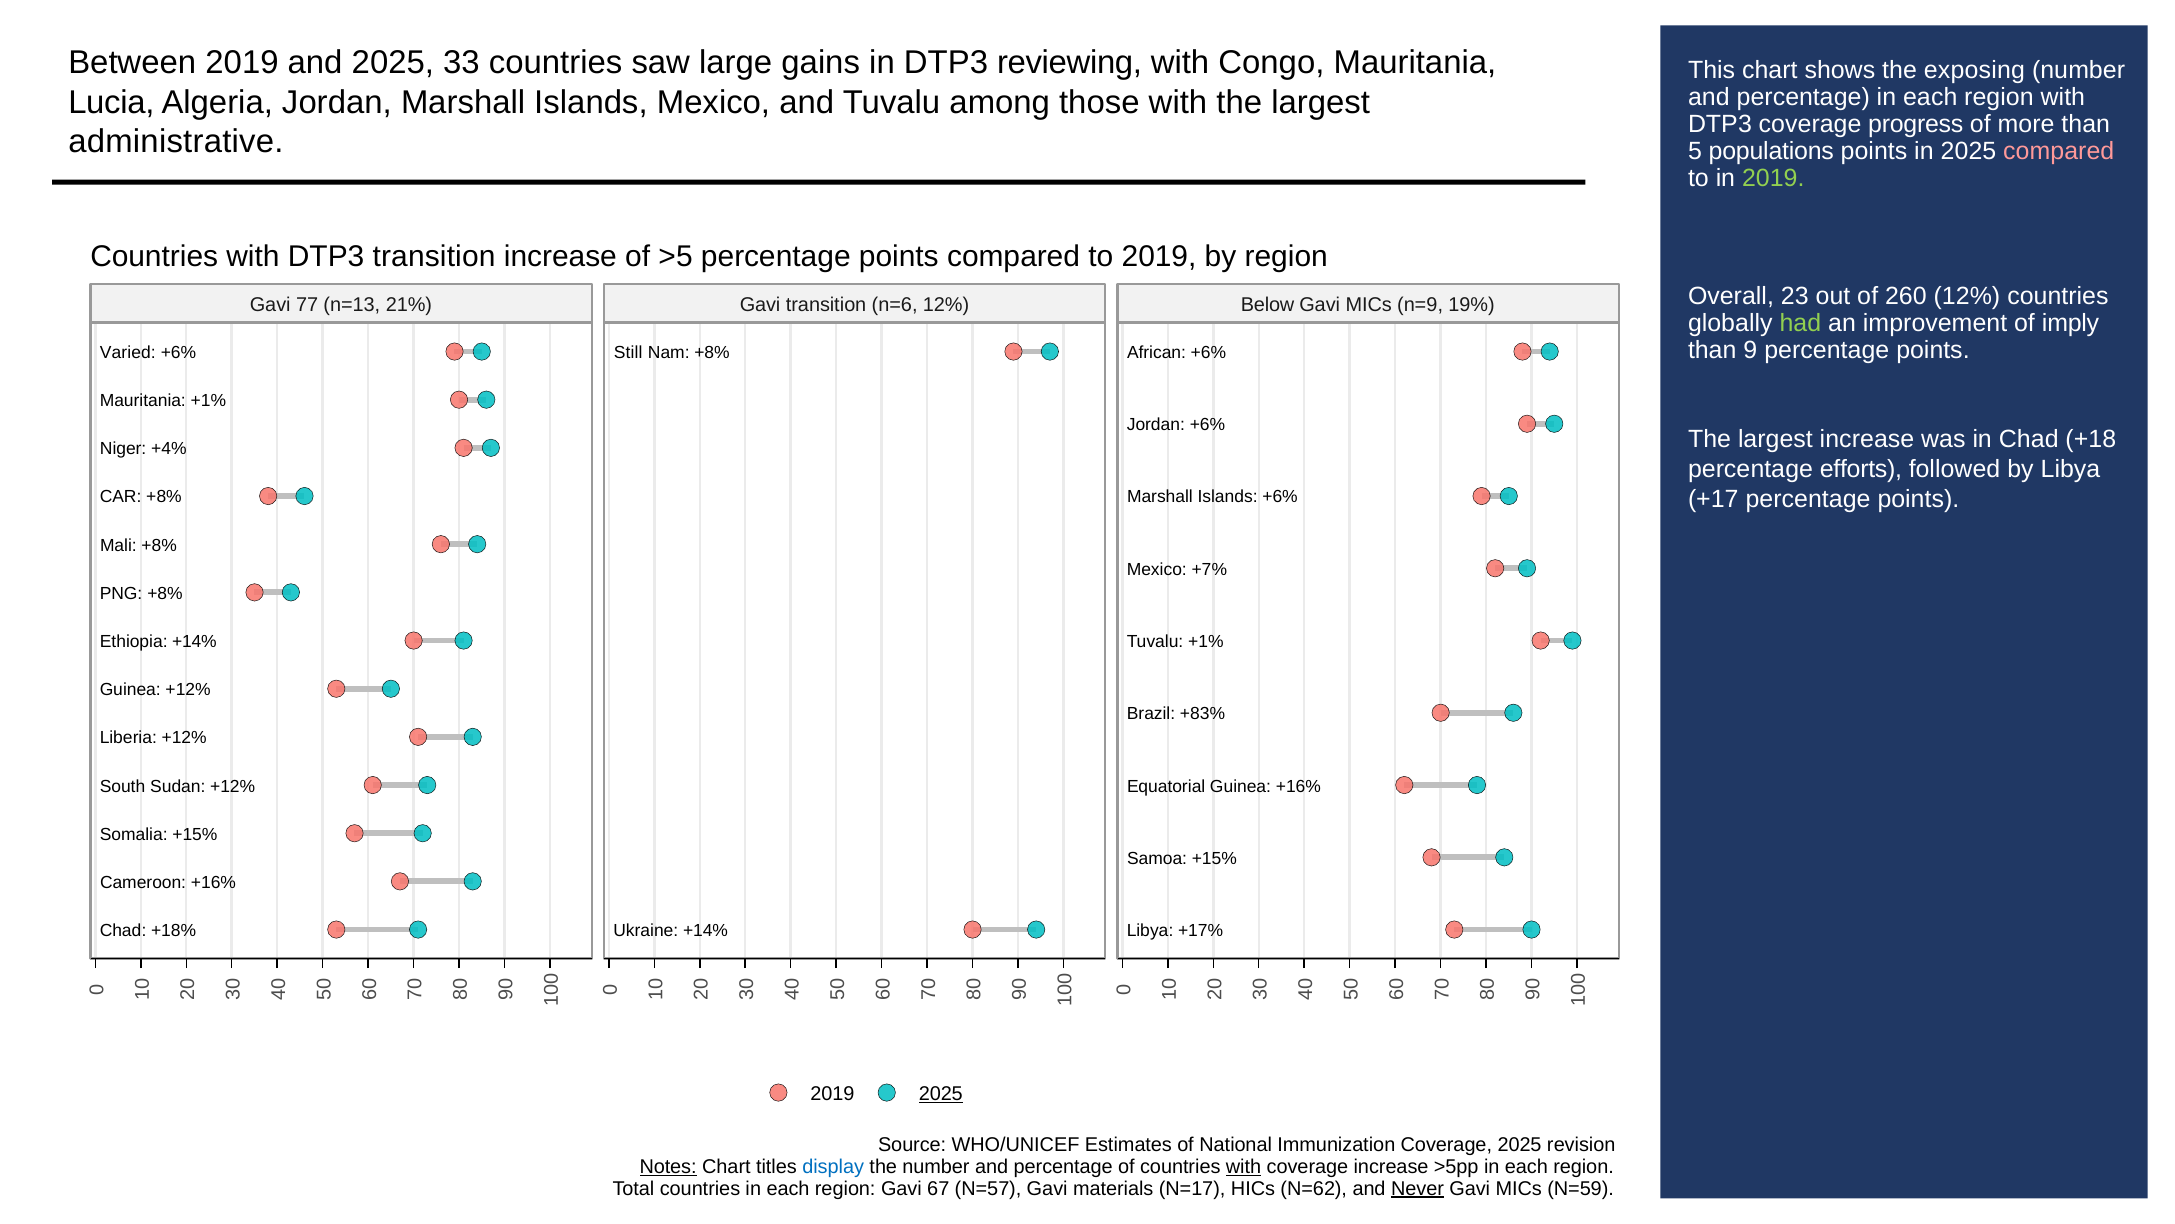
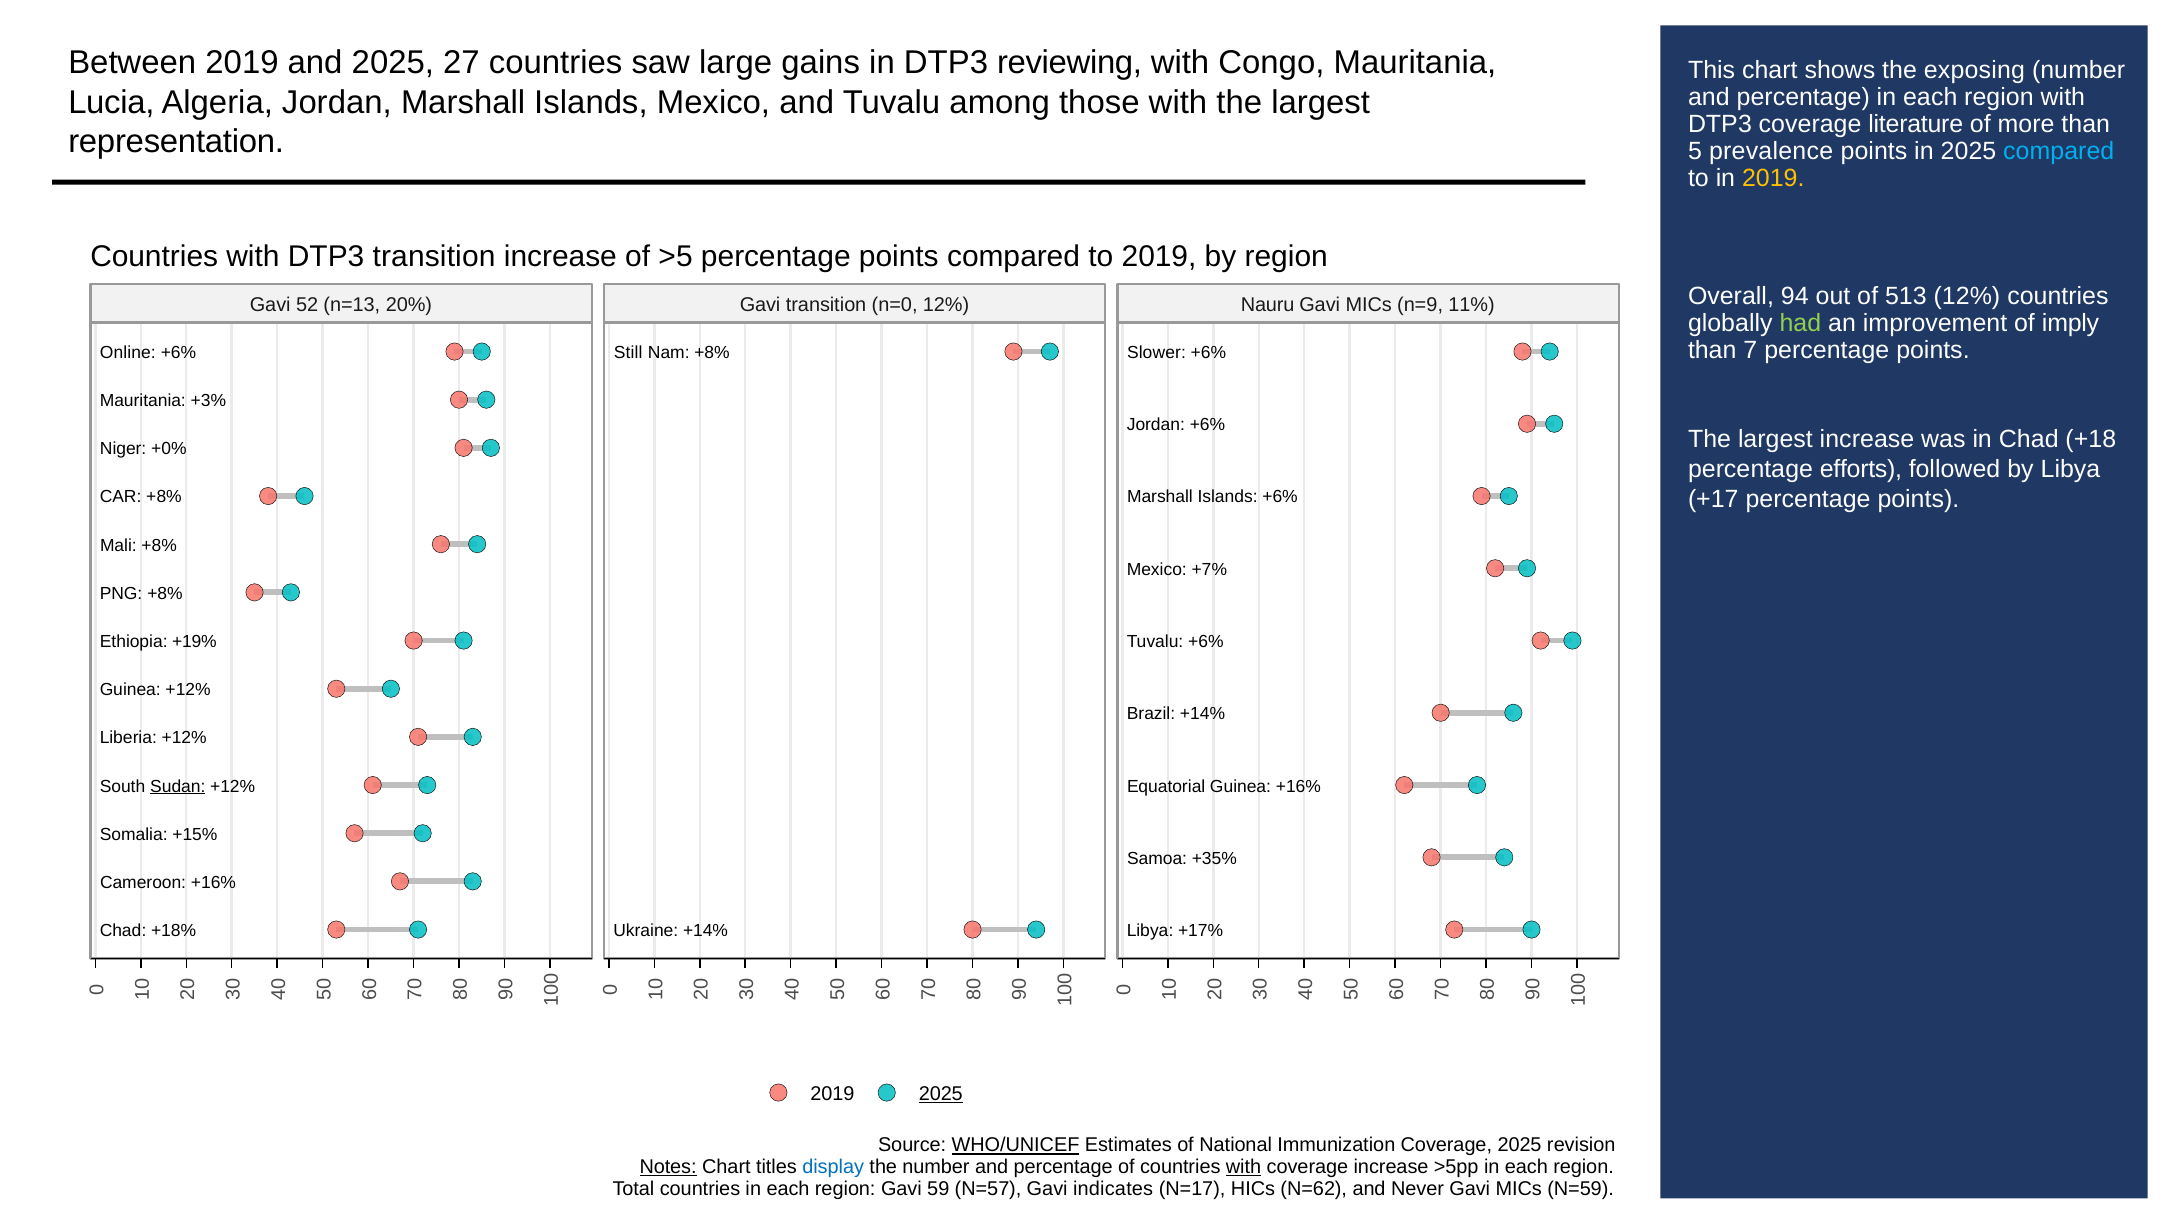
33: 33 -> 27 (461, 63)
progress: progress -> literature (1916, 124)
administrative: administrative -> representation (176, 142)
populations: populations -> prevalence (1771, 151)
compared colour: pink -> light blue (2059, 151)
2019 colour: light green -> yellow (1773, 178)
23: 23 -> 94 (1795, 296)
260: 260 -> 513 (1906, 296)
77: 77 -> 52 (307, 305)
21%: 21% -> 20% (409, 305)
n=6: n=6 -> n=0 (895, 305)
Below: Below -> Nauru (1268, 305)
19%: 19% -> 11% (1472, 305)
than 9: 9 -> 7 (1750, 350)
Varied: Varied -> Online (128, 353)
African: African -> Slower (1156, 353)
Mauritania +1%: +1% -> +3% (208, 401)
+4%: +4% -> +0% (169, 449)
Ethiopia +14%: +14% -> +19% (194, 641)
Tuvalu +1%: +1% -> +6% (1206, 641)
Brazil +83%: +83% -> +14% (1203, 714)
Sudan underline: none -> present (178, 786)
Samoa +15%: +15% -> +35% (1214, 858)
WHO/UNICEF underline: none -> present (1016, 1145)
67: 67 -> 59 (938, 1188)
materials: materials -> indicates (1113, 1188)
Never underline: present -> none (1418, 1188)
